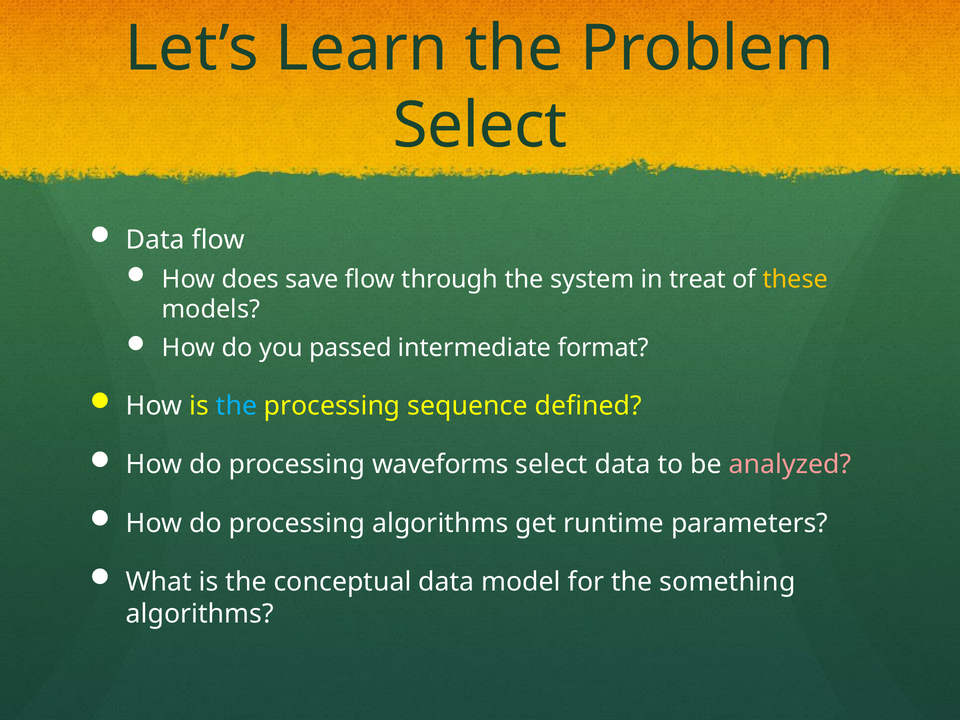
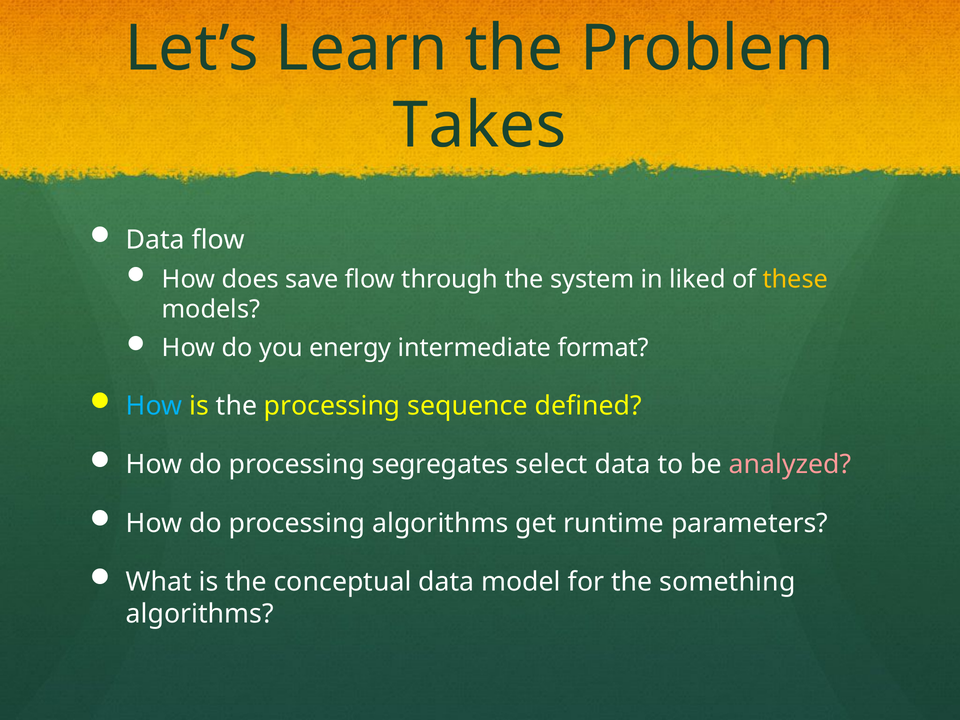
Select: Select -> Takes (480, 126)
treat: treat -> liked (698, 279)
passed: passed -> energy (350, 348)
How colour: white -> light blue (154, 406)
the colour: light blue -> white (236, 406)
waveforms: waveforms -> segregates (440, 465)
